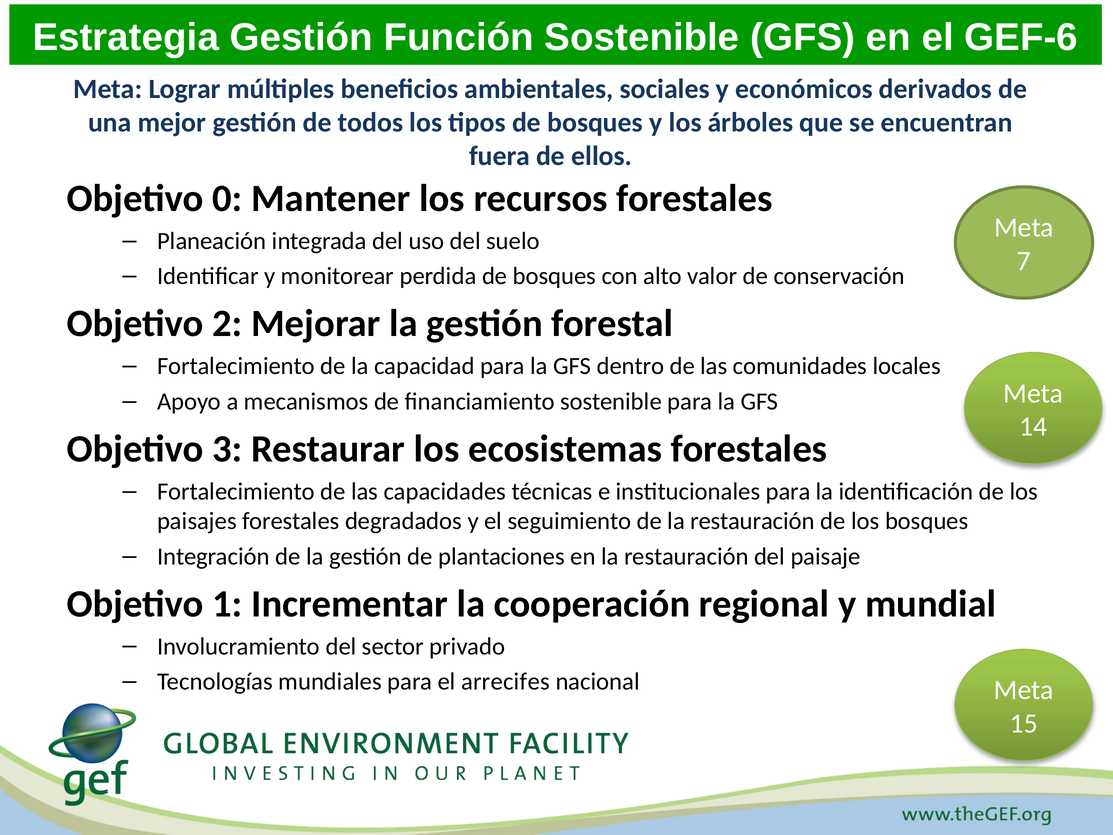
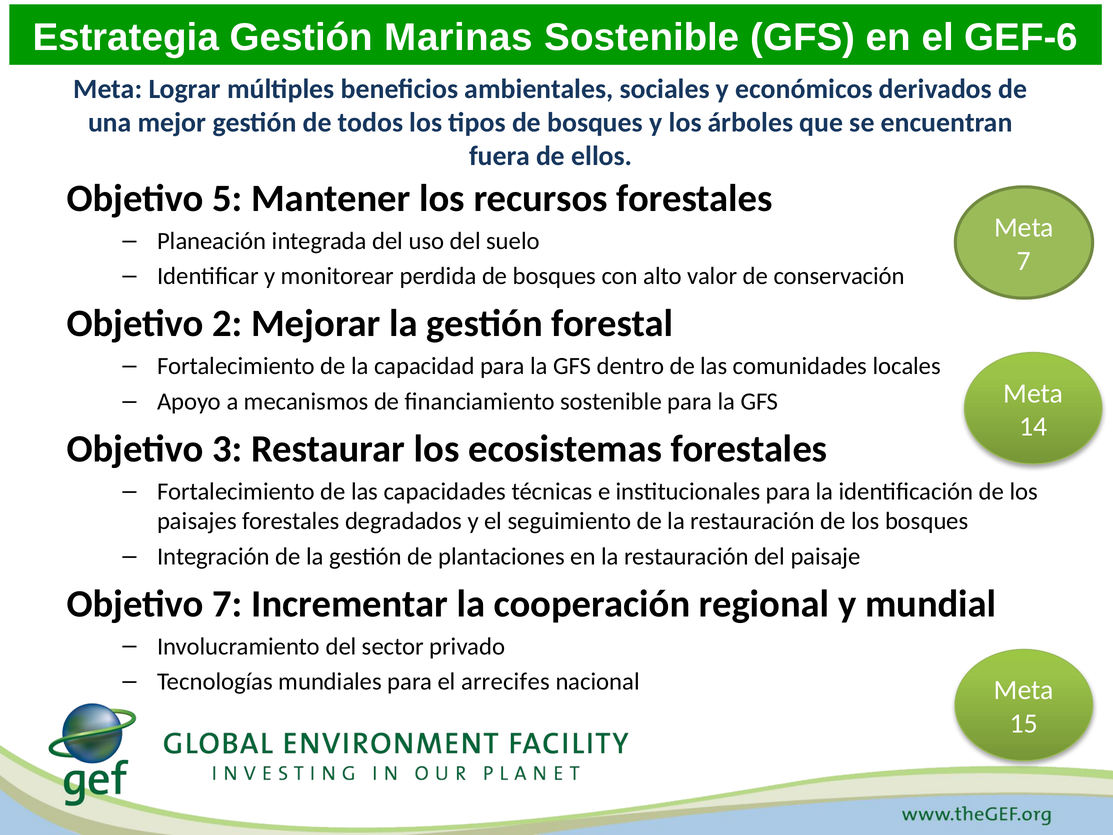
Función: Función -> Marinas (459, 37)
0: 0 -> 5 (227, 198)
Objetivo 1: 1 -> 7 (227, 604)
